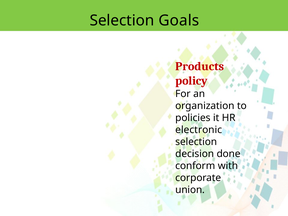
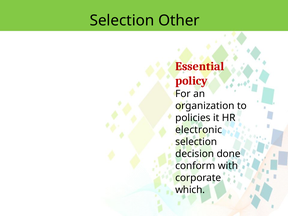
Goals: Goals -> Other (179, 20)
Products: Products -> Essential (200, 66)
union: union -> which (190, 190)
